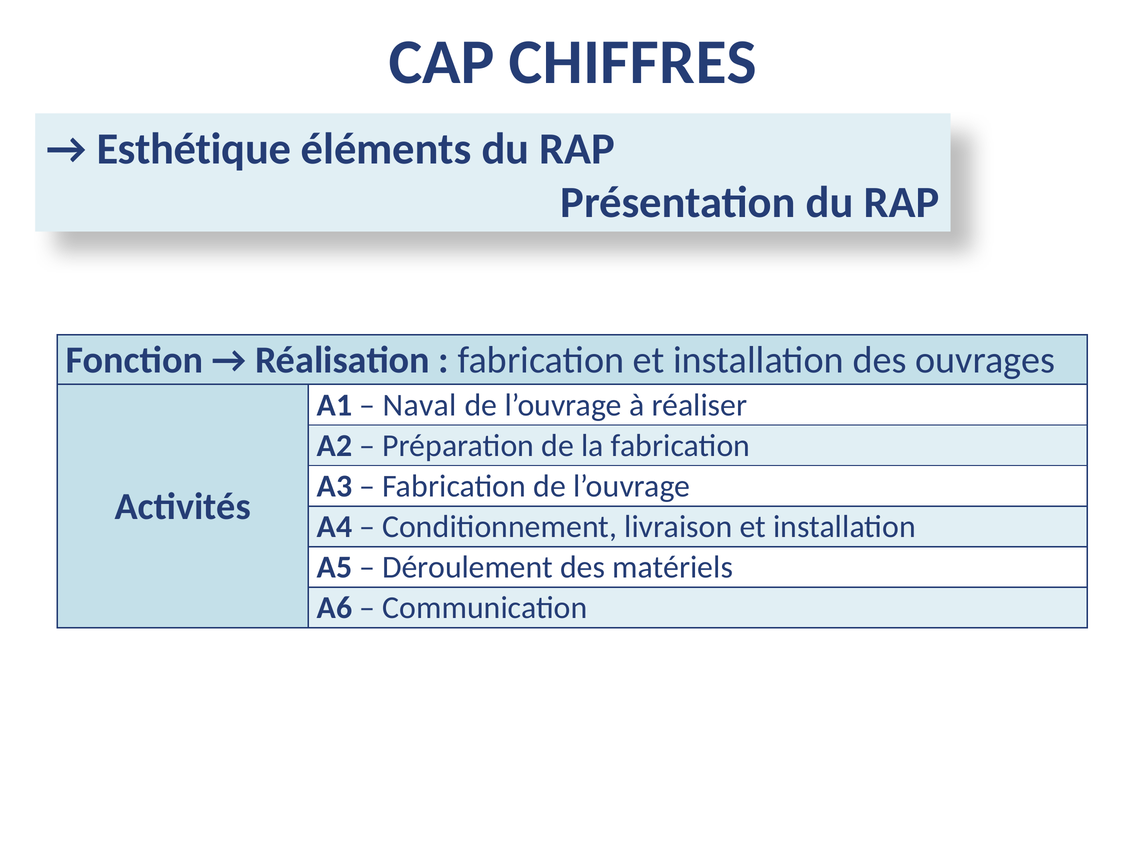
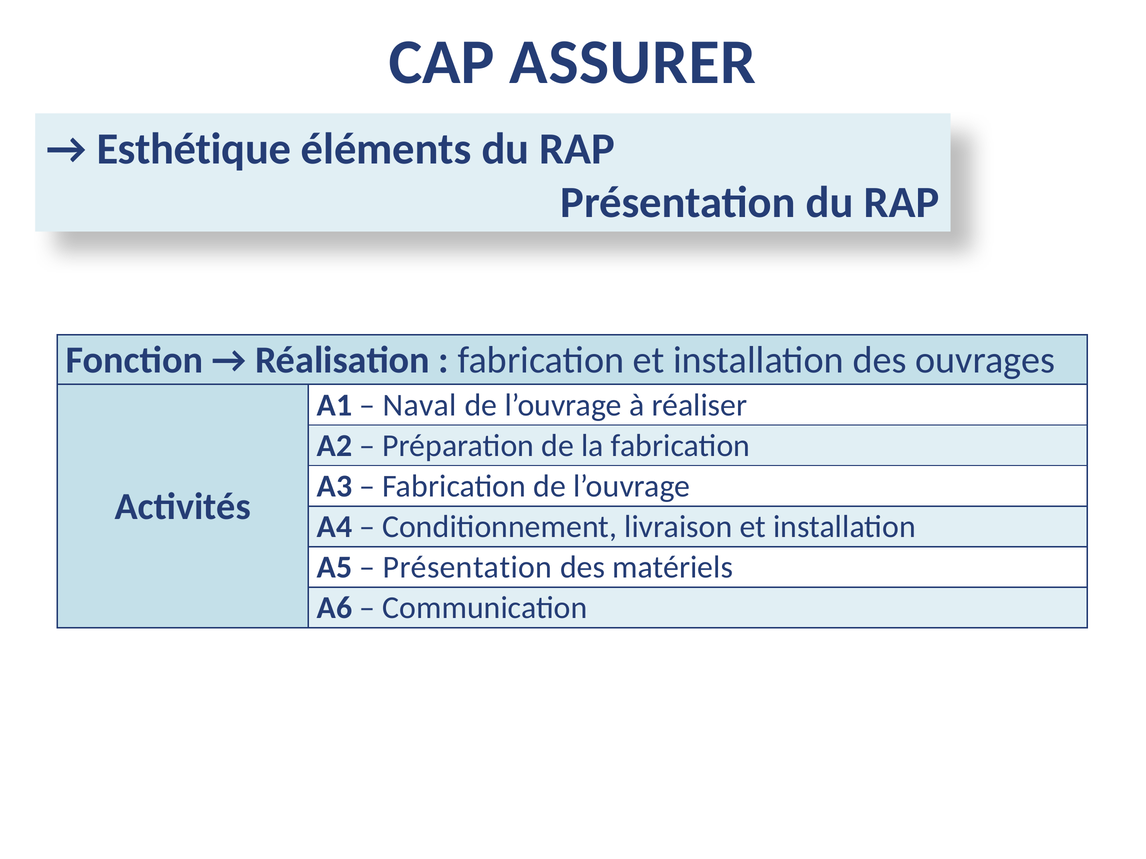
CHIFFRES: CHIFFRES -> ASSURER (633, 62)
Déroulement: Déroulement -> Présentation (467, 568)
